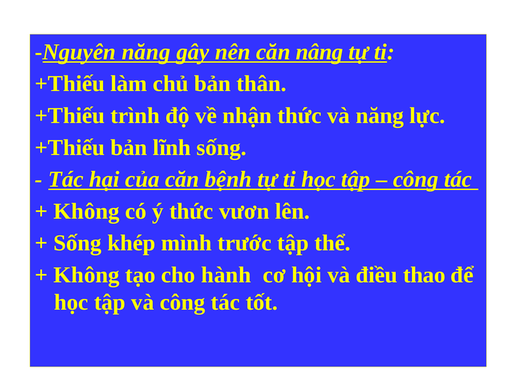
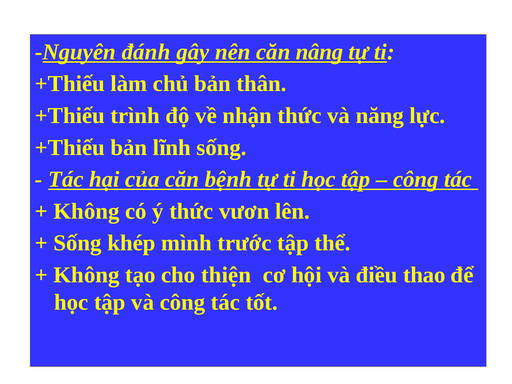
Nguyên năng: năng -> đánh (146, 52)
hành: hành -> thiện (226, 275)
